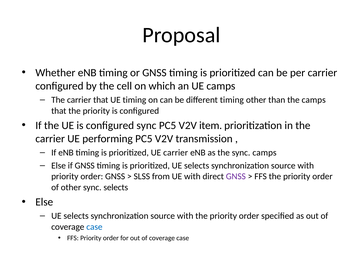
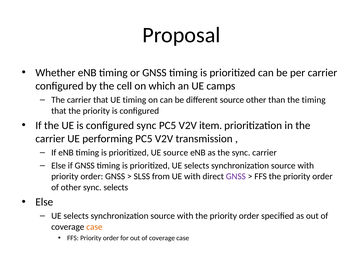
different timing: timing -> source (232, 100)
the camps: camps -> timing (314, 100)
UE carrier: carrier -> source (176, 153)
sync camps: camps -> carrier (265, 153)
case colour: blue -> orange (94, 227)
